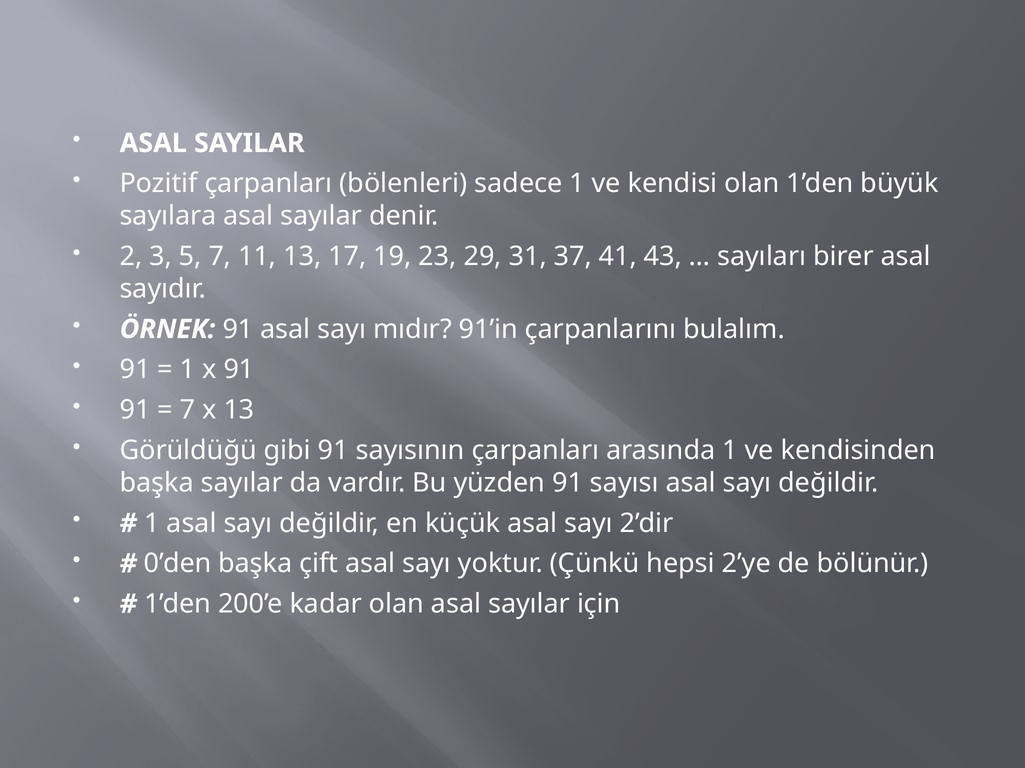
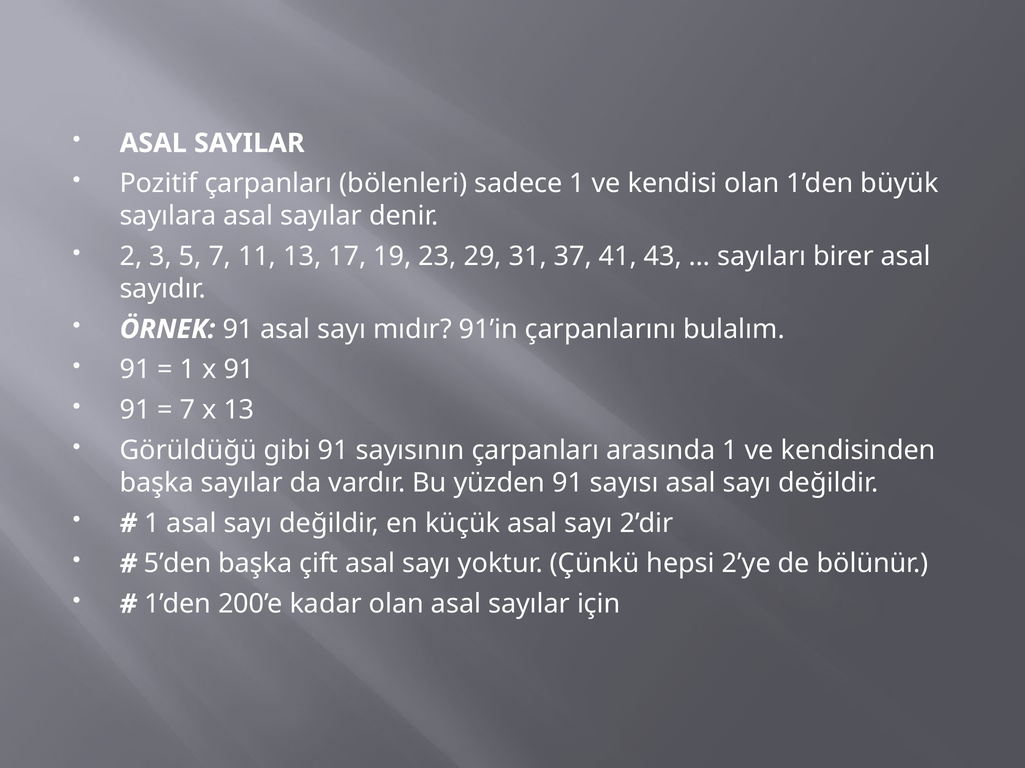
0’den: 0’den -> 5’den (178, 564)
